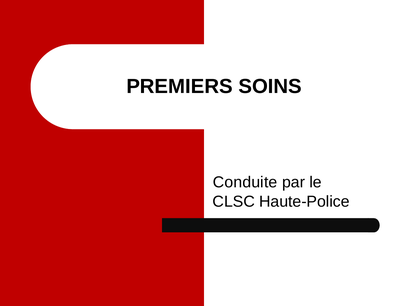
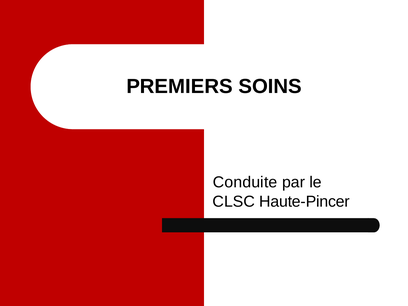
Haute-Police: Haute-Police -> Haute-Pincer (304, 201)
